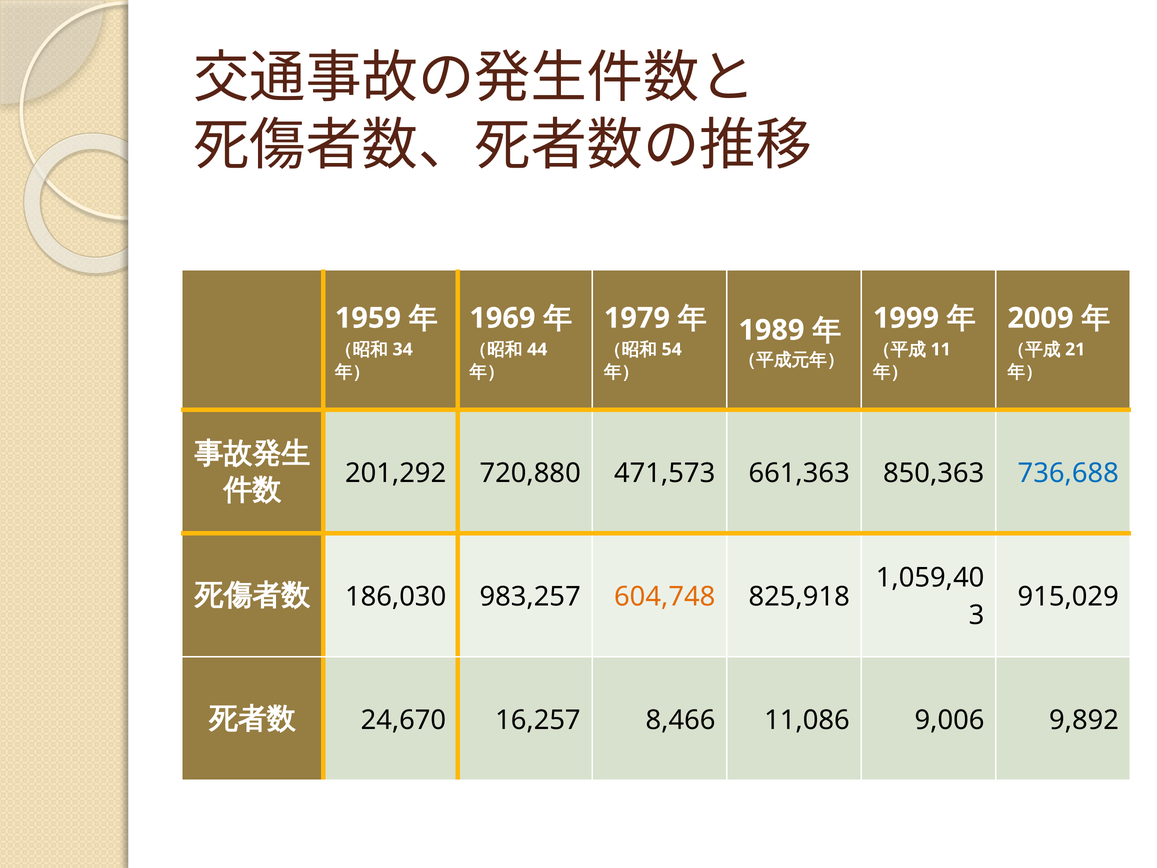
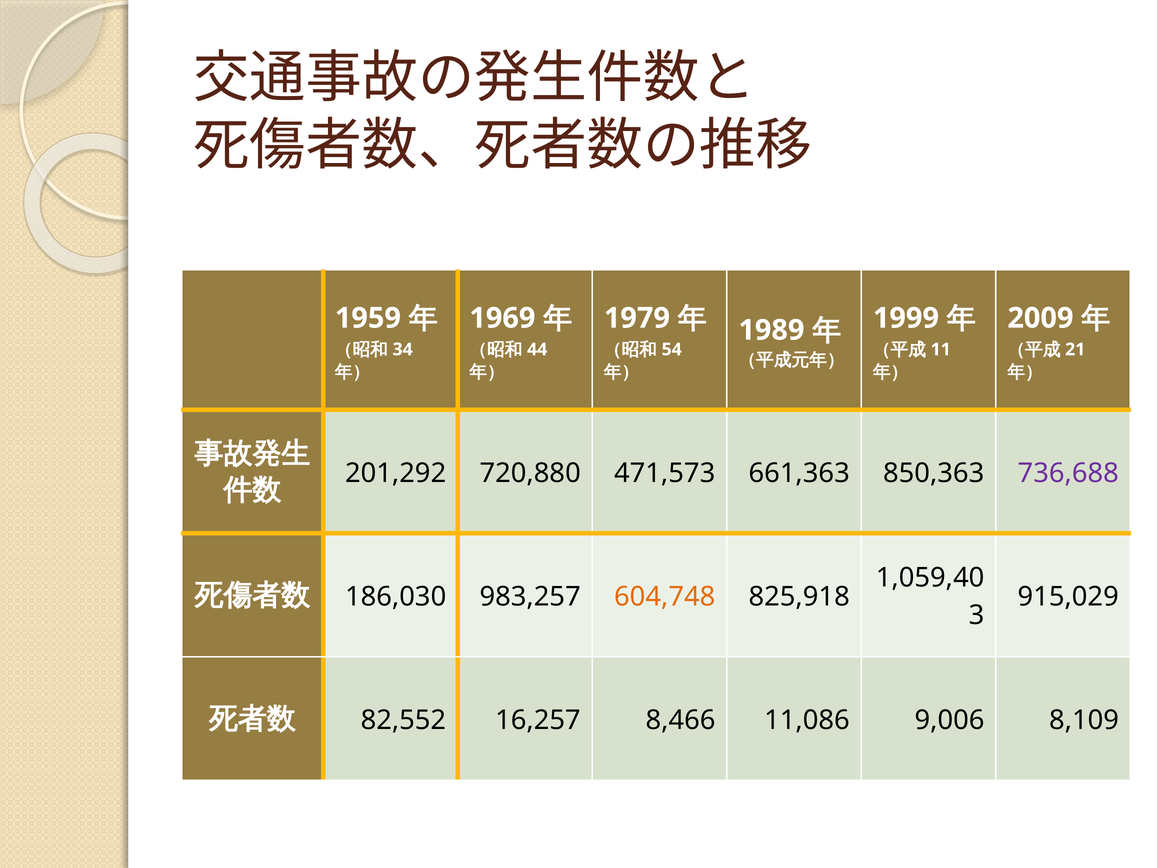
736,688 colour: blue -> purple (1068, 473)
24,670: 24,670 -> 82,552 (403, 720)
9,892: 9,892 -> 8,109 (1084, 720)
